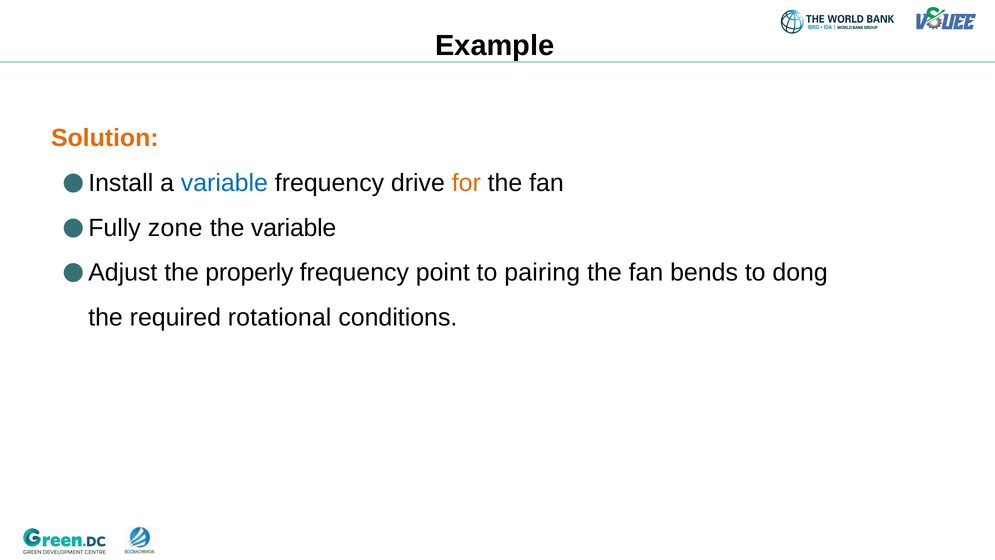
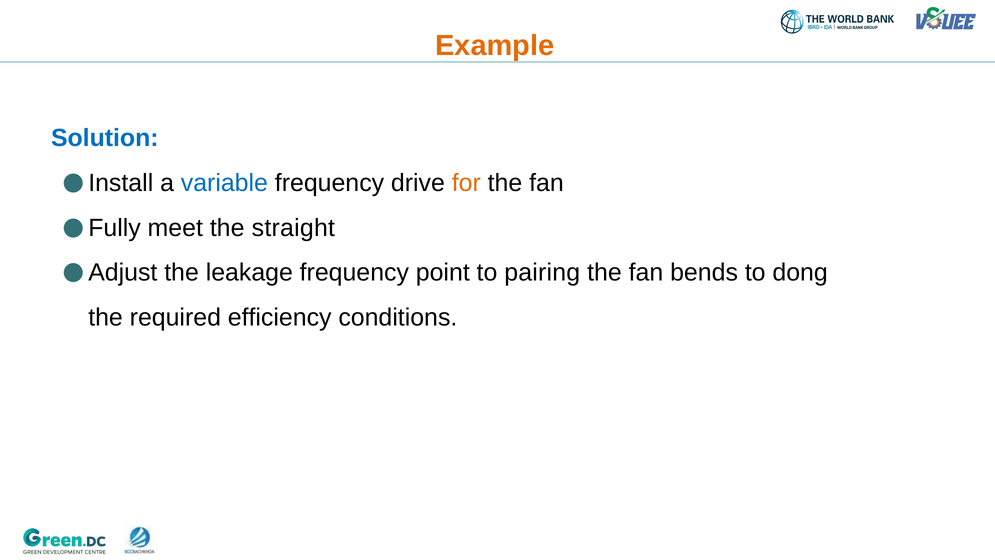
Example colour: black -> orange (495, 46)
Solution colour: orange -> blue (105, 138)
zone: zone -> meet (175, 228)
the variable: variable -> straight (293, 228)
properly: properly -> leakage (249, 273)
rotational: rotational -> efficiency (280, 317)
